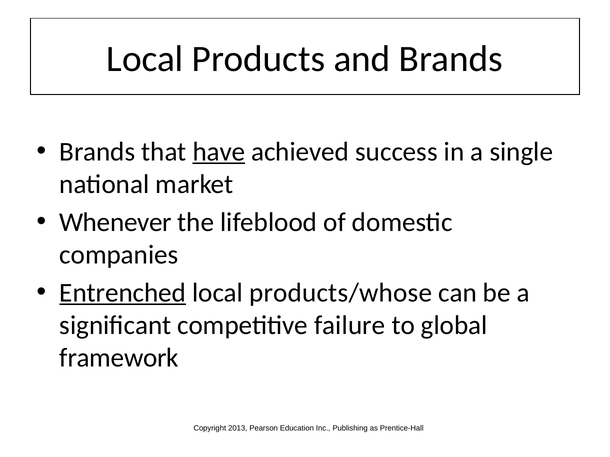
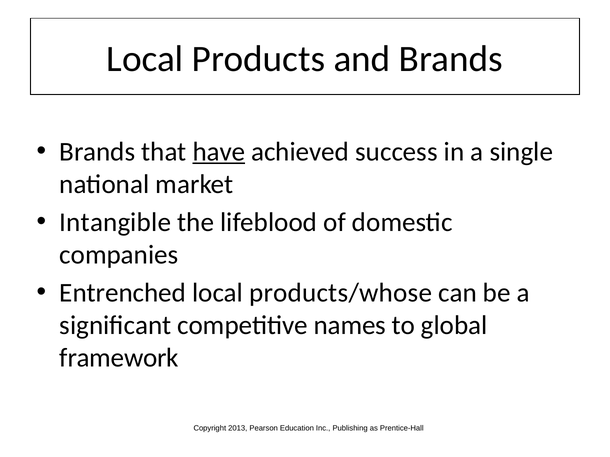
Whenever: Whenever -> Intangible (115, 222)
Entrenched underline: present -> none (123, 293)
failure: failure -> names (350, 326)
